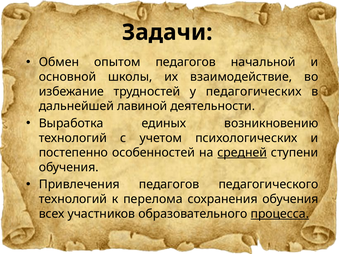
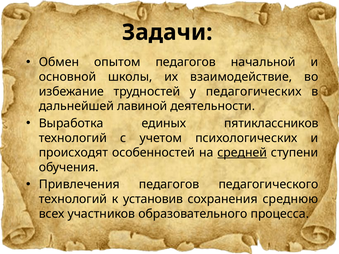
возникновению: возникновению -> пятиклассников (271, 123)
постепенно: постепенно -> происходят (73, 153)
перелома: перелома -> установив (153, 199)
сохранения обучения: обучения -> среднюю (290, 199)
процесса underline: present -> none (280, 214)
